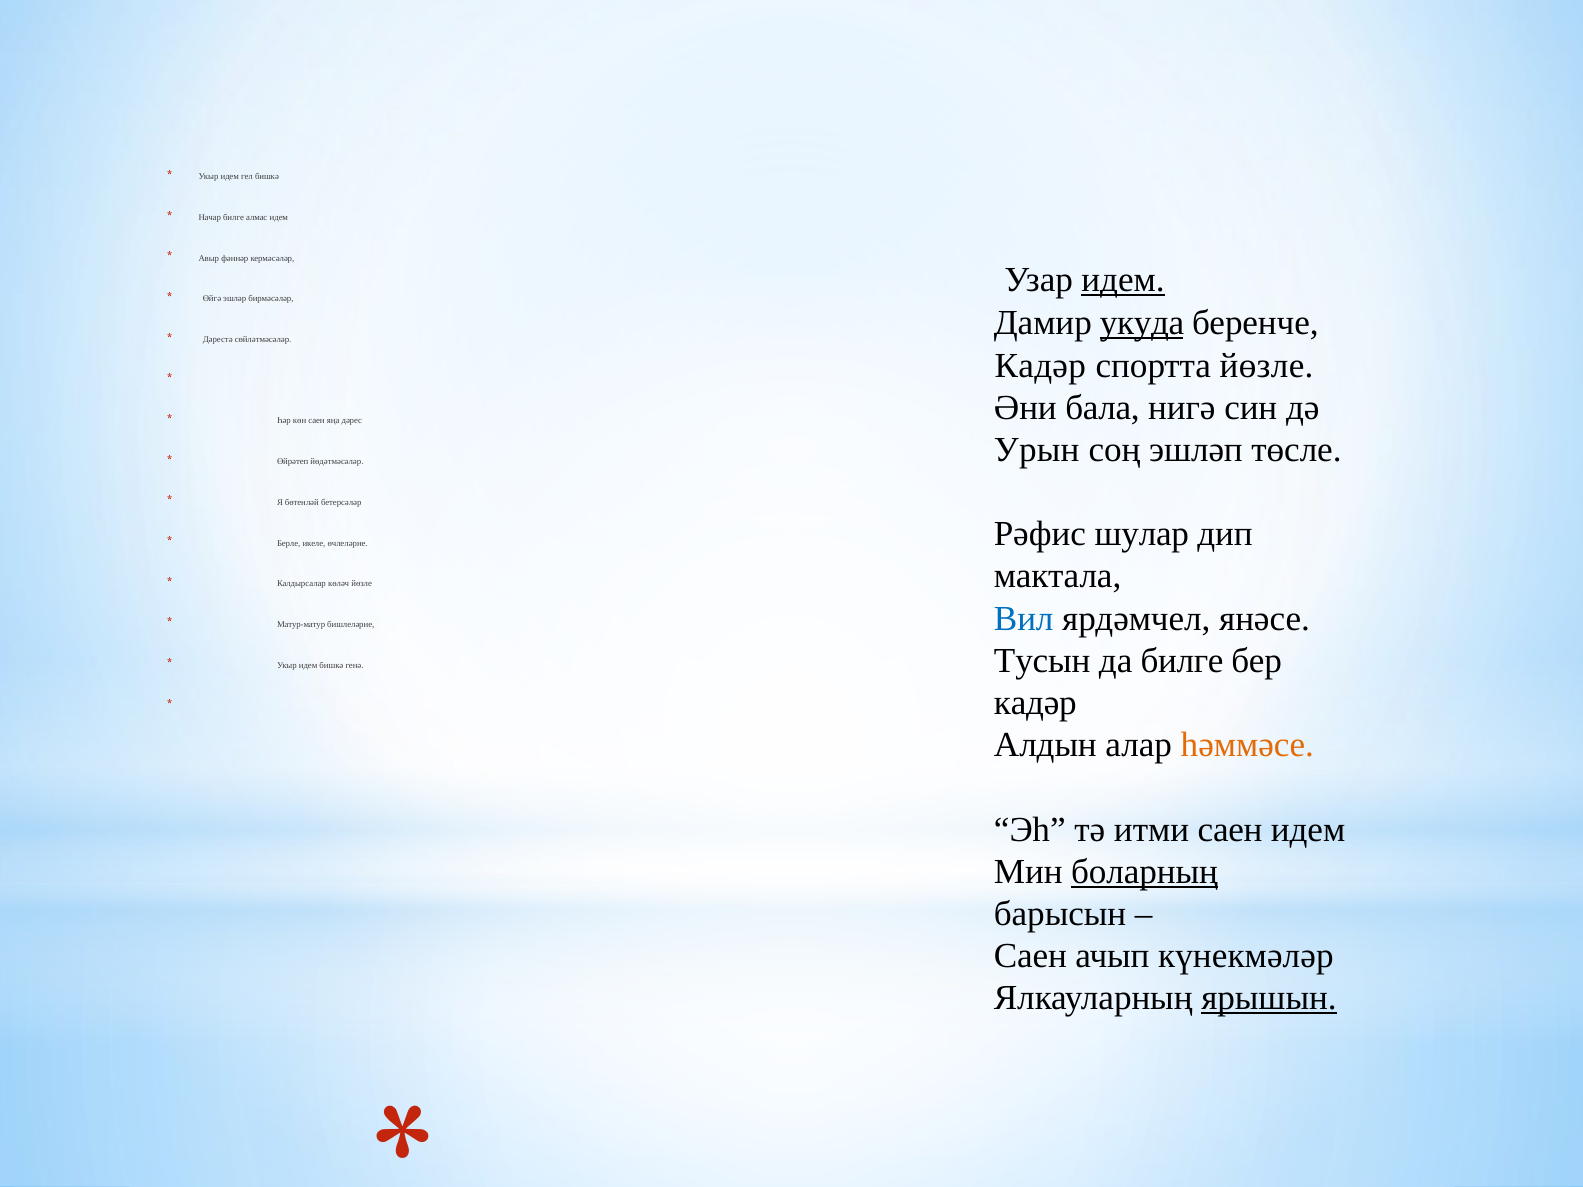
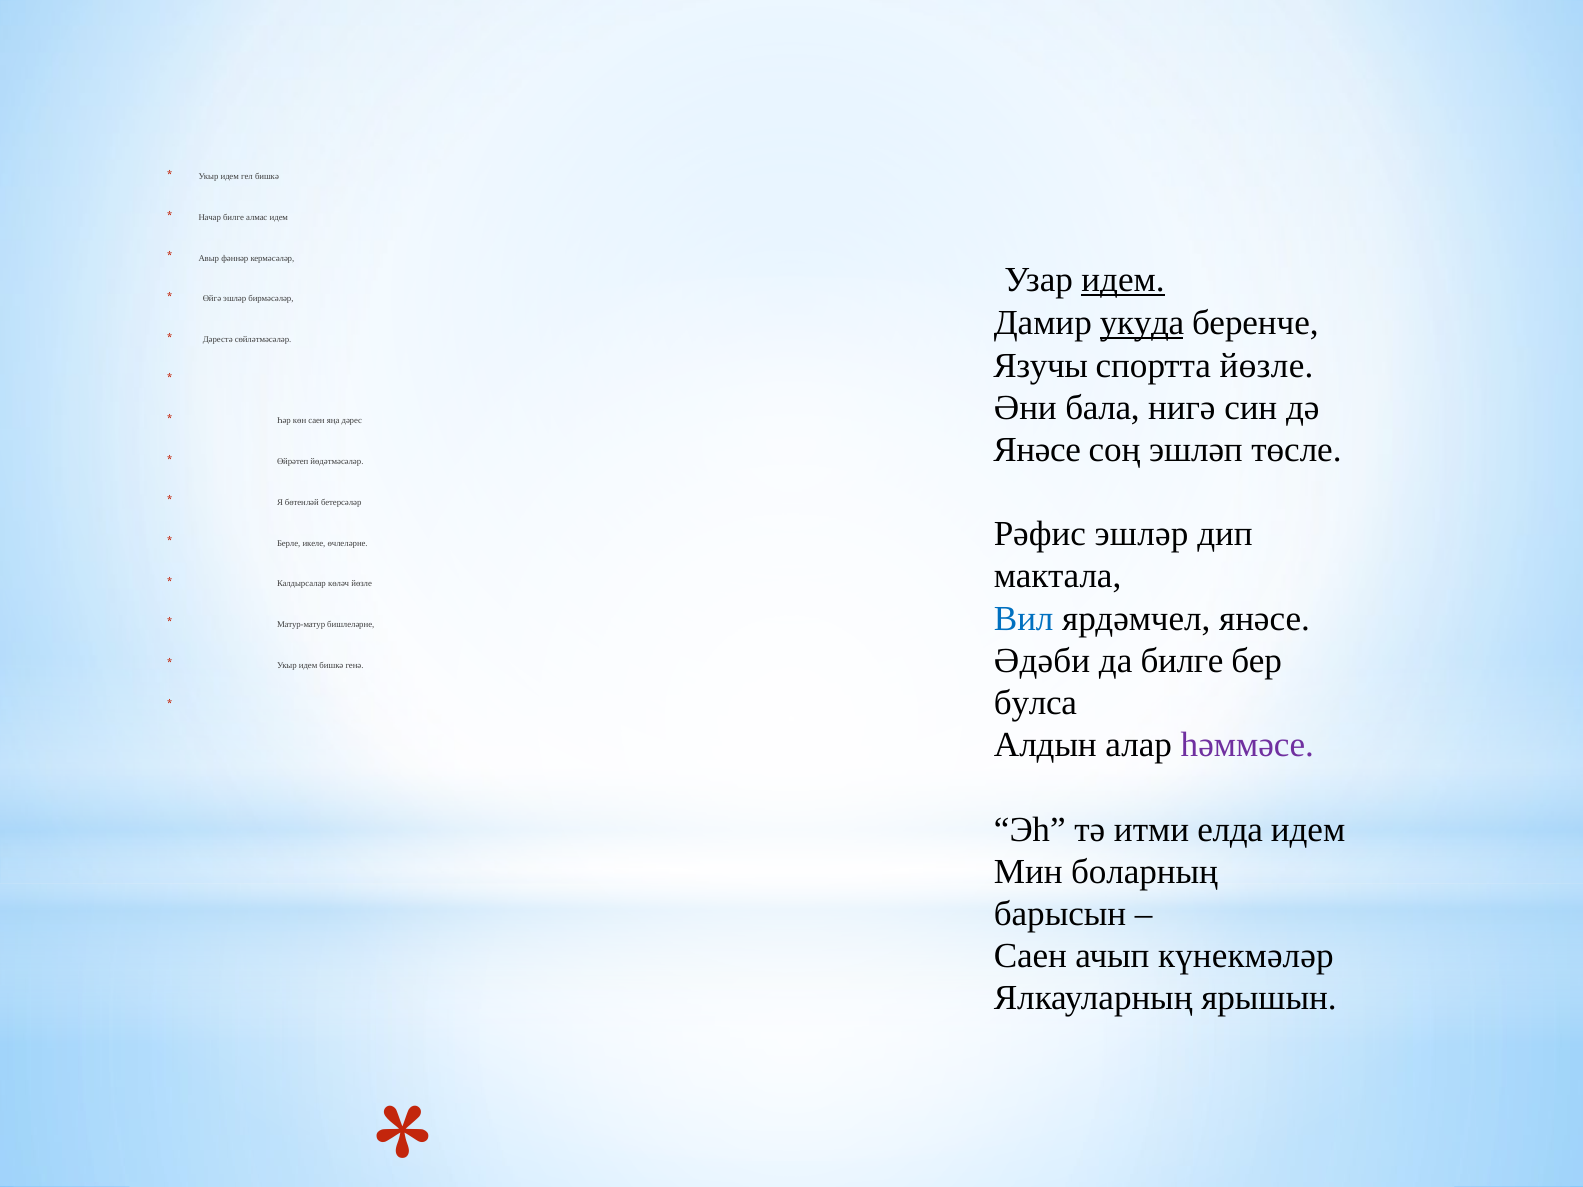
Кадәр: Кадәр -> Язучы (1041, 366)
Урын: Урын -> Янәсе (1037, 450)
Рәфис шулар: шулар -> эшләр (1142, 534)
Тусын: Тусын -> Әдәби (1042, 661)
кадәр: кадәр -> булса (1035, 703)
һәммәсе colour: orange -> purple (1247, 745)
итми саен: саен -> елда (1230, 830)
боларның underline: present -> none (1145, 872)
ярышын underline: present -> none (1269, 998)
